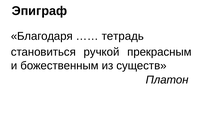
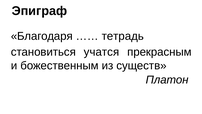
ручкой: ручкой -> учатся (101, 52)
